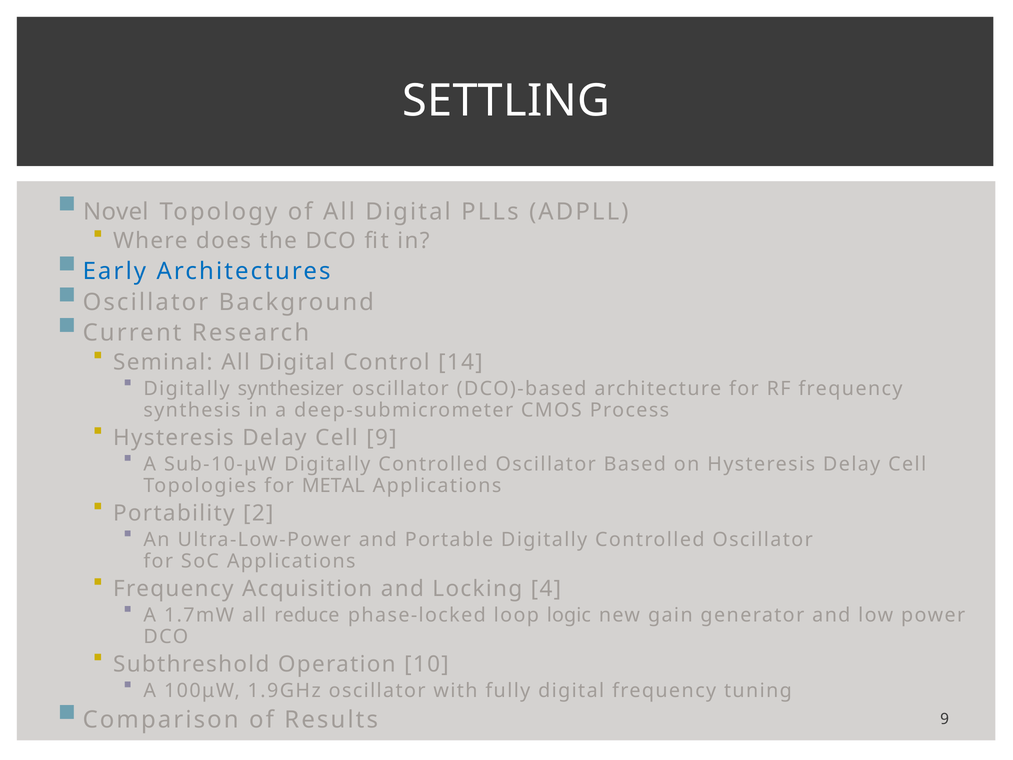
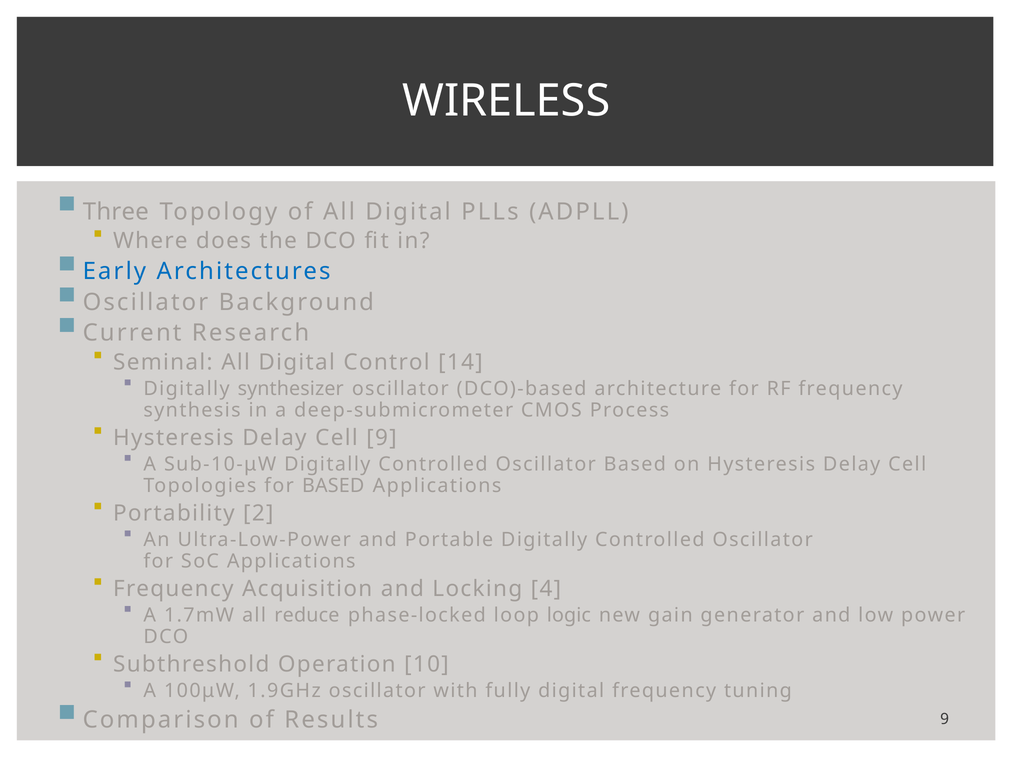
SETTLING: SETTLING -> WIRELESS (506, 101)
Novel: Novel -> Three (116, 212)
for METAL: METAL -> BASED (333, 486)
